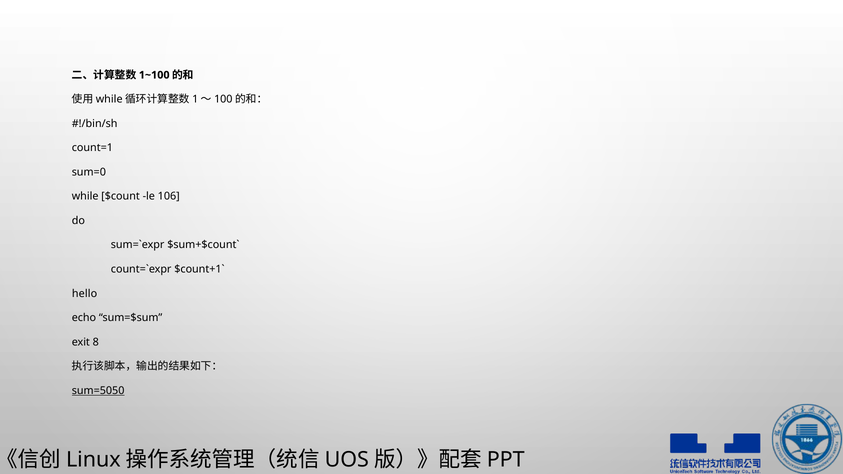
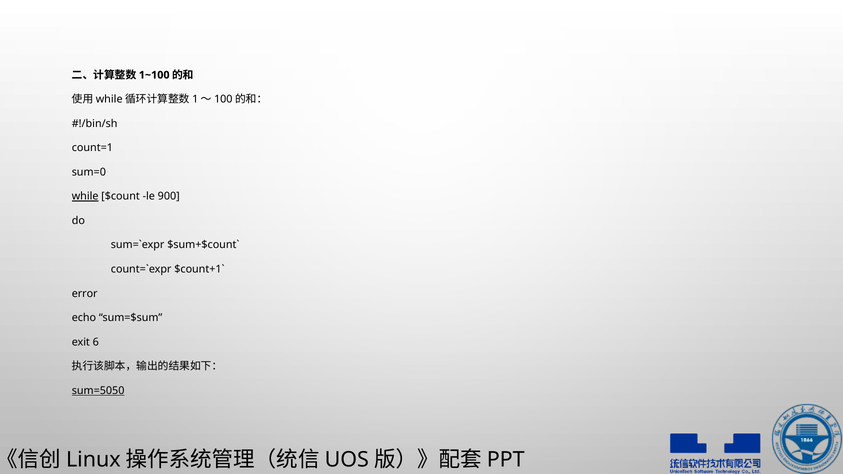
while underline: none -> present (85, 196)
106: 106 -> 900 (169, 196)
hello: hello -> error (85, 294)
8: 8 -> 6 (96, 342)
